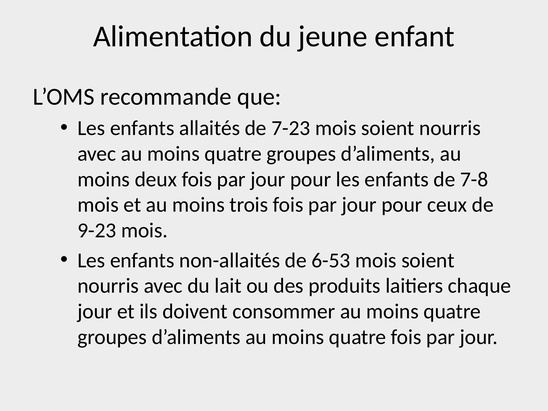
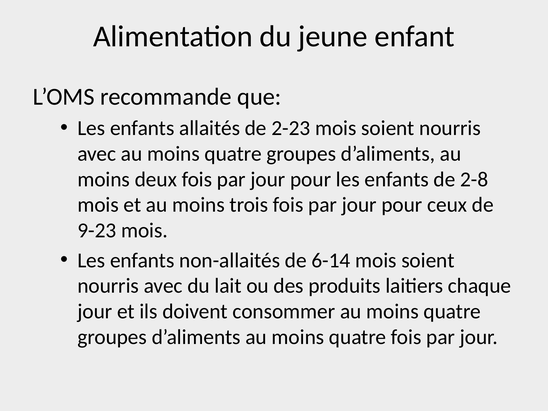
7-23: 7-23 -> 2-23 (291, 128)
7-8: 7-8 -> 2-8 (474, 179)
6-53: 6-53 -> 6-14 (331, 260)
